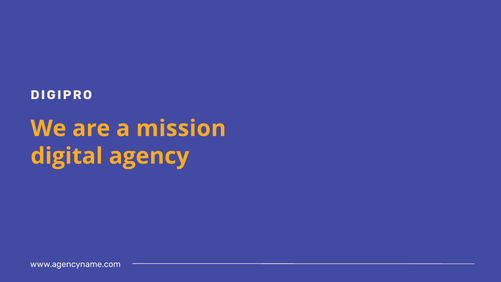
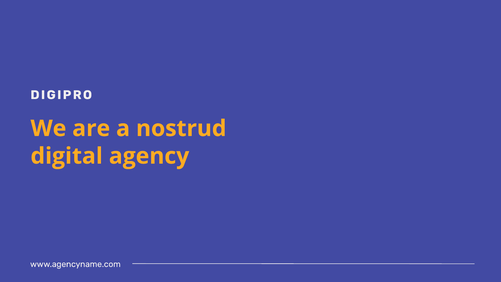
mission: mission -> nostrud (181, 128)
